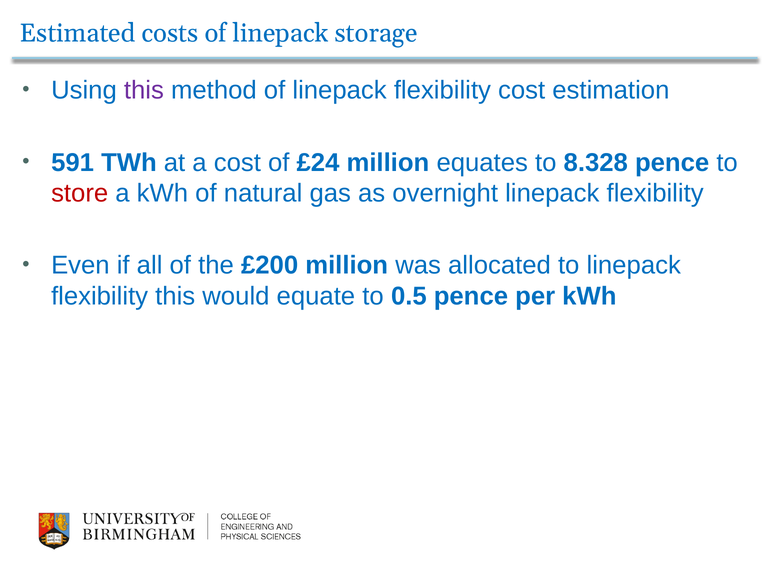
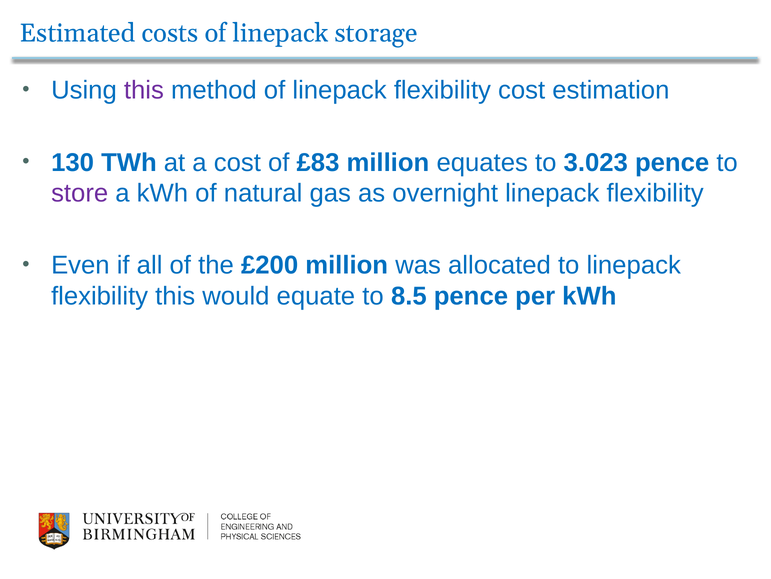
591: 591 -> 130 (73, 162)
£24: £24 -> £83 (318, 162)
8.328: 8.328 -> 3.023 (596, 162)
store colour: red -> purple (80, 193)
0.5: 0.5 -> 8.5 (409, 296)
